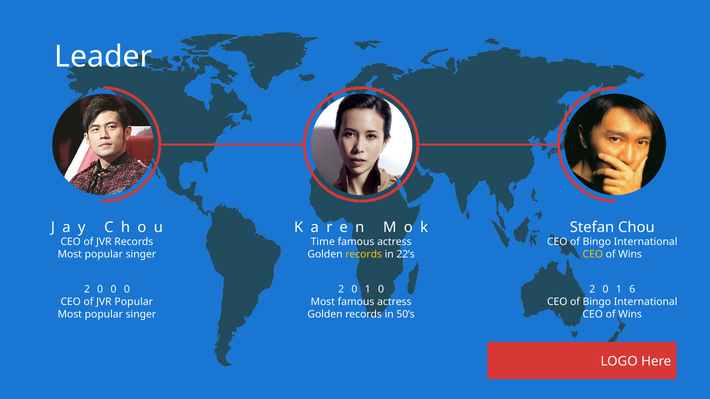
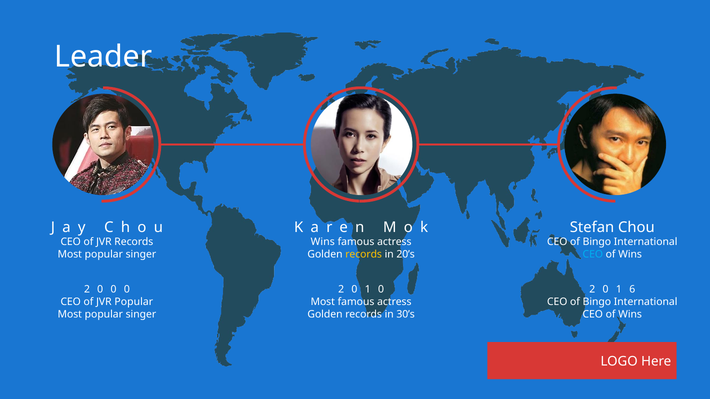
Time: Time -> Wins (323, 242)
22’s: 22’s -> 20’s (406, 255)
CEO colour: yellow -> light blue (593, 255)
50’s: 50’s -> 30’s (406, 315)
